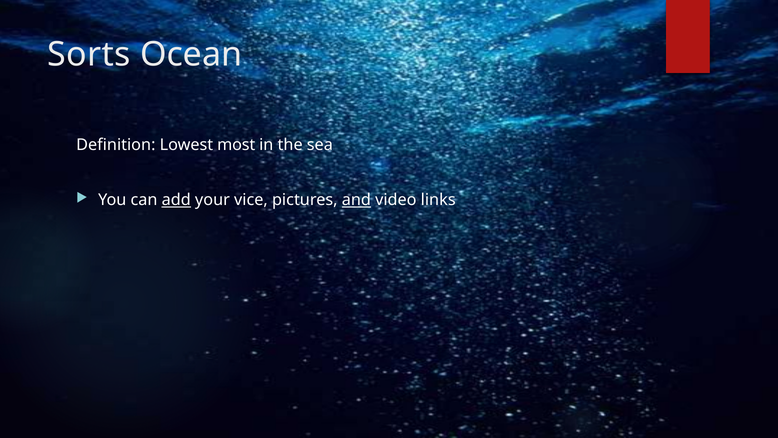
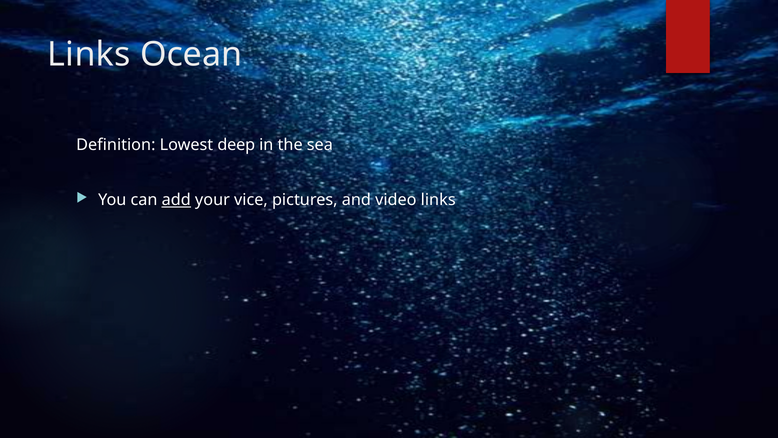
Sorts: Sorts -> Links (89, 55)
most: most -> deep (236, 145)
and underline: present -> none (356, 200)
